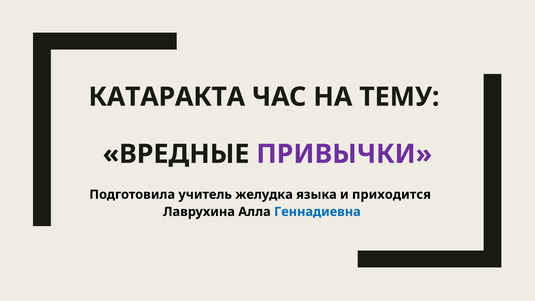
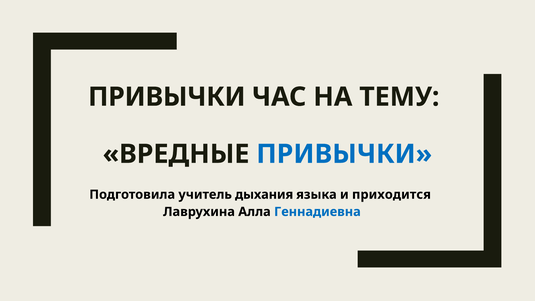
КАТАРАКТА: КАТАРАКТА -> ПРИВЫЧКИ (167, 97)
ПРИВЫЧКИ colour: purple -> blue (344, 154)
желудка: желудка -> дыхания (264, 195)
